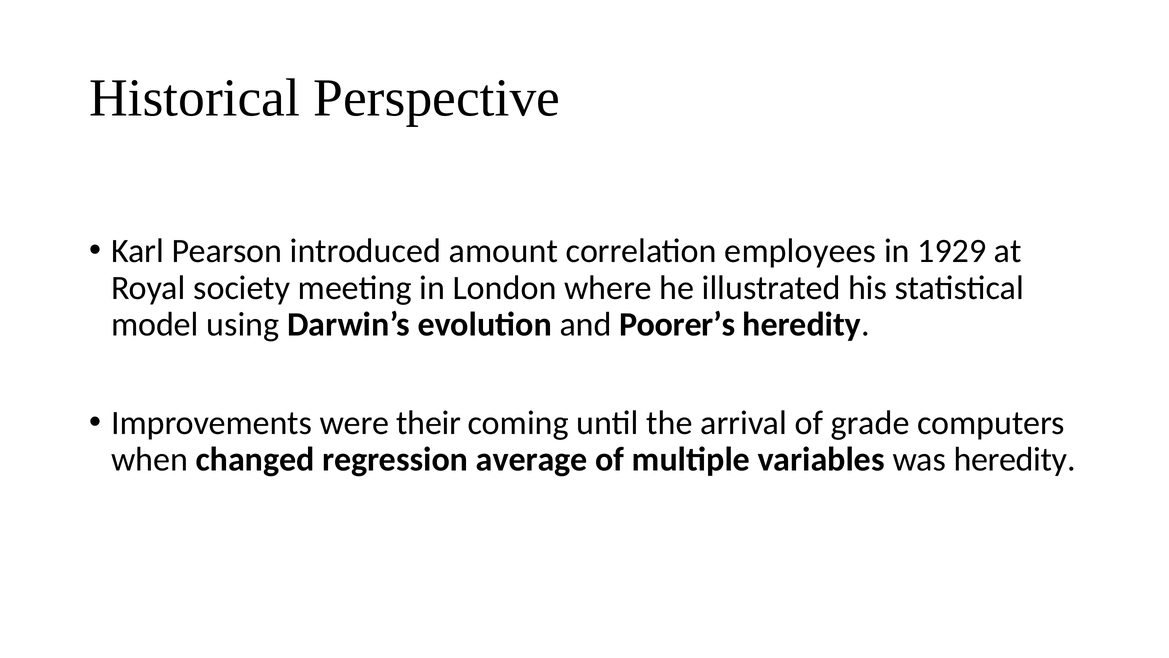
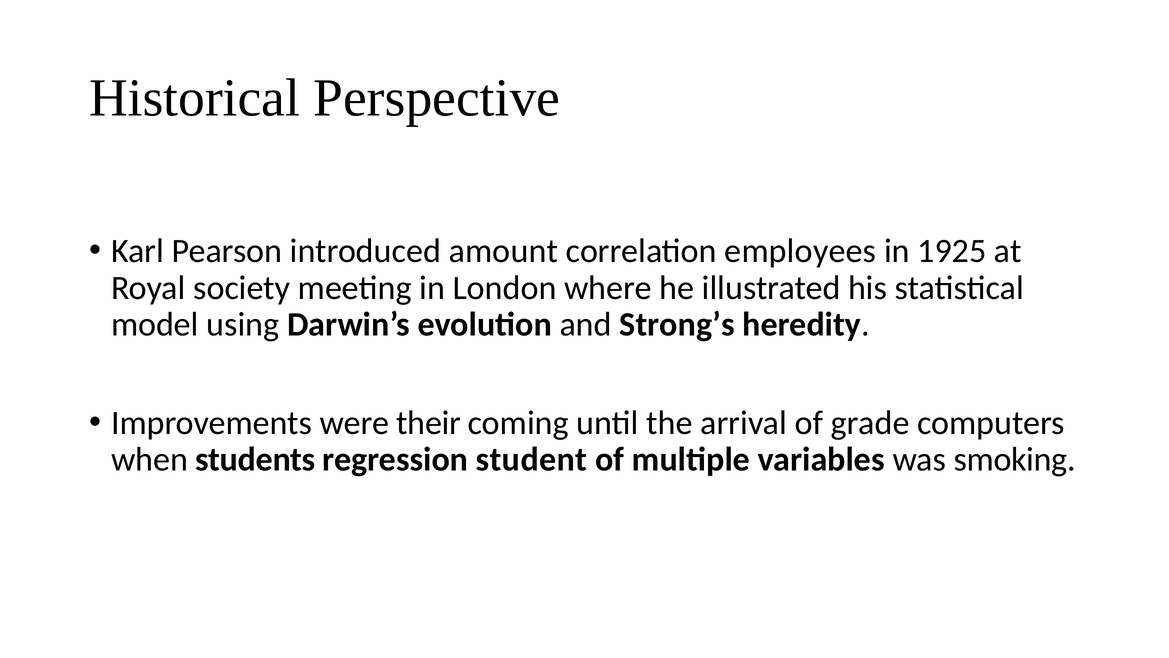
1929: 1929 -> 1925 (952, 251)
Poorer’s: Poorer’s -> Strong’s (677, 324)
changed: changed -> students (255, 459)
average: average -> student (532, 459)
was heredity: heredity -> smoking (1015, 459)
